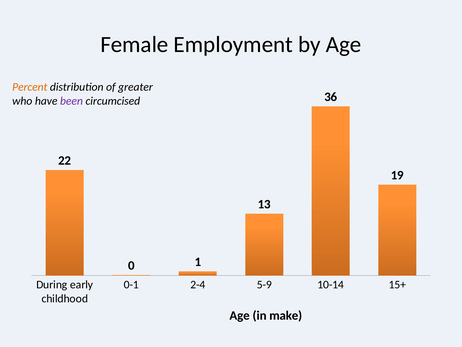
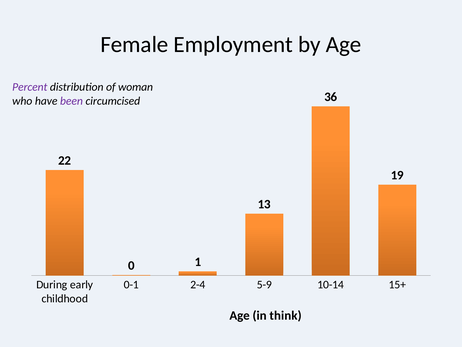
Percent colour: orange -> purple (30, 87)
greater: greater -> woman (136, 87)
make: make -> think (286, 315)
